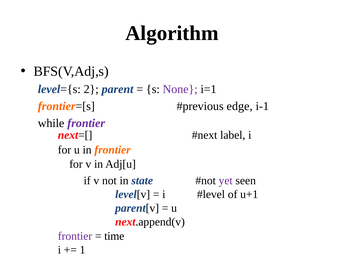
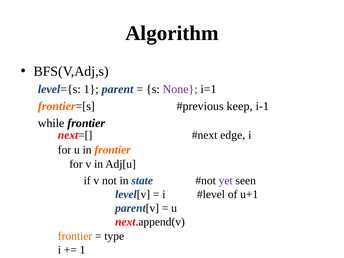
level={s 2: 2 -> 1 (91, 89)
edge: edge -> keep (240, 106)
frontier colour: purple -> black (86, 123)
label: label -> edge (233, 135)
frontier colour: purple -> orange (75, 236)
time: time -> type (114, 236)
